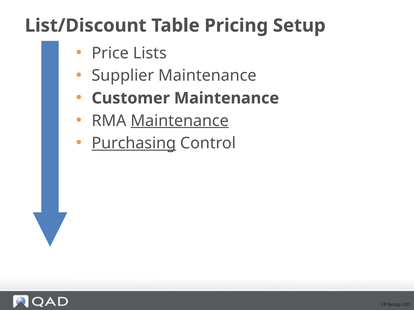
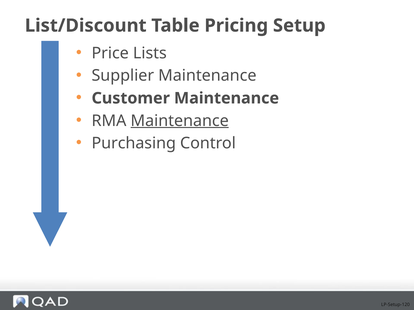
Purchasing underline: present -> none (134, 143)
